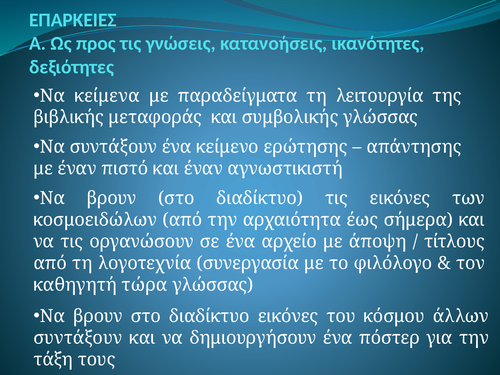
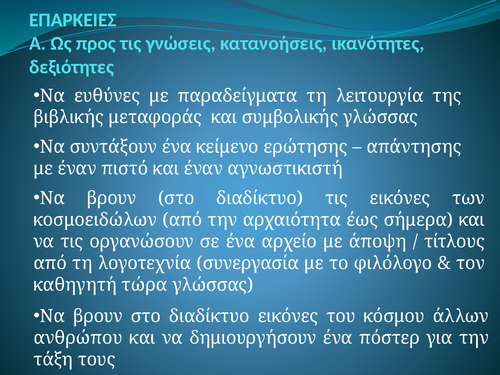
κείμενα: κείμενα -> ευθύνες (107, 96)
συντάξουν: συντάξουν -> ανθρώπου (78, 338)
